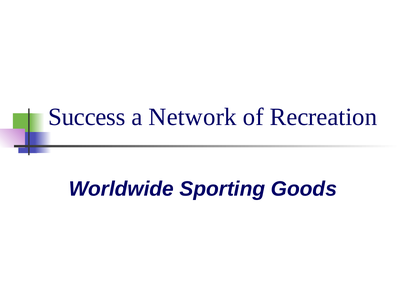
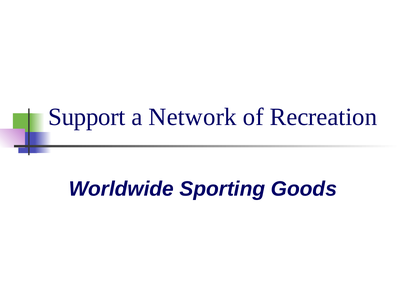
Success: Success -> Support (87, 117)
